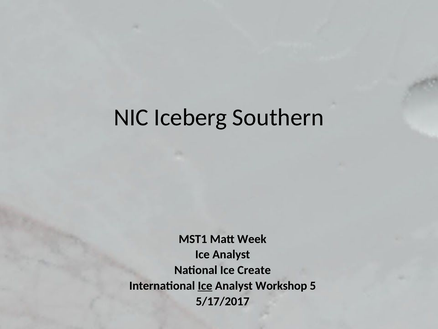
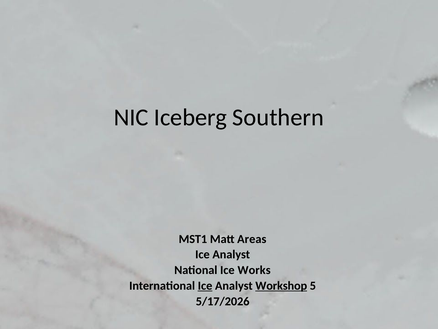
Week: Week -> Areas (252, 239)
Create: Create -> Works (254, 270)
Workshop underline: none -> present (281, 285)
5/17/2017: 5/17/2017 -> 5/17/2026 (223, 301)
